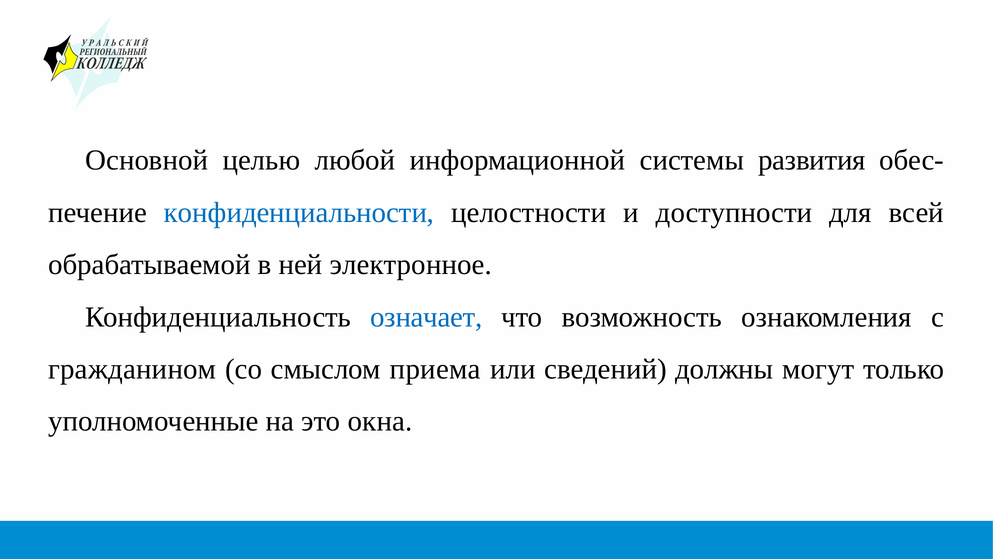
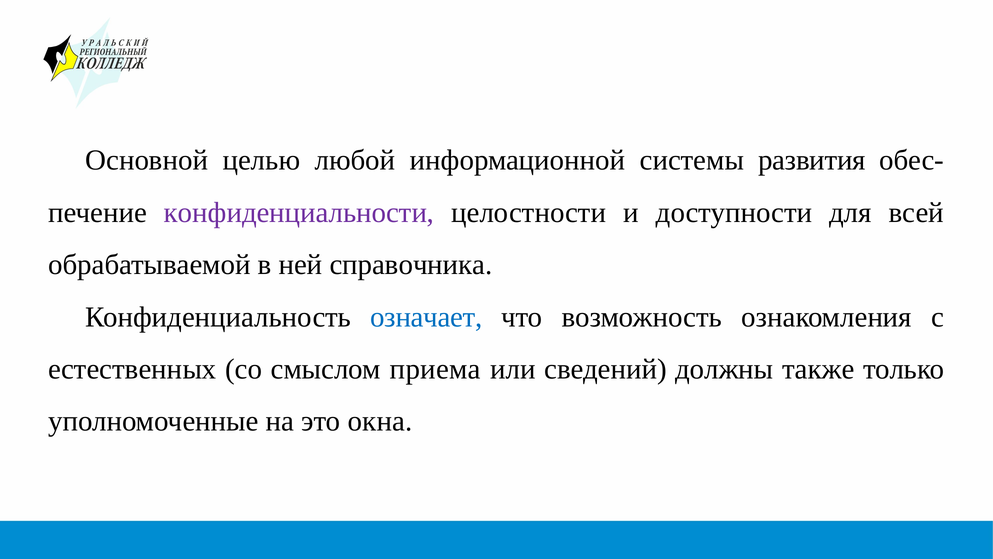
конфиденциальности colour: blue -> purple (299, 212)
электронное: электронное -> справочника (411, 265)
гражданином: гражданином -> естественных (132, 369)
могут: могут -> также (818, 369)
